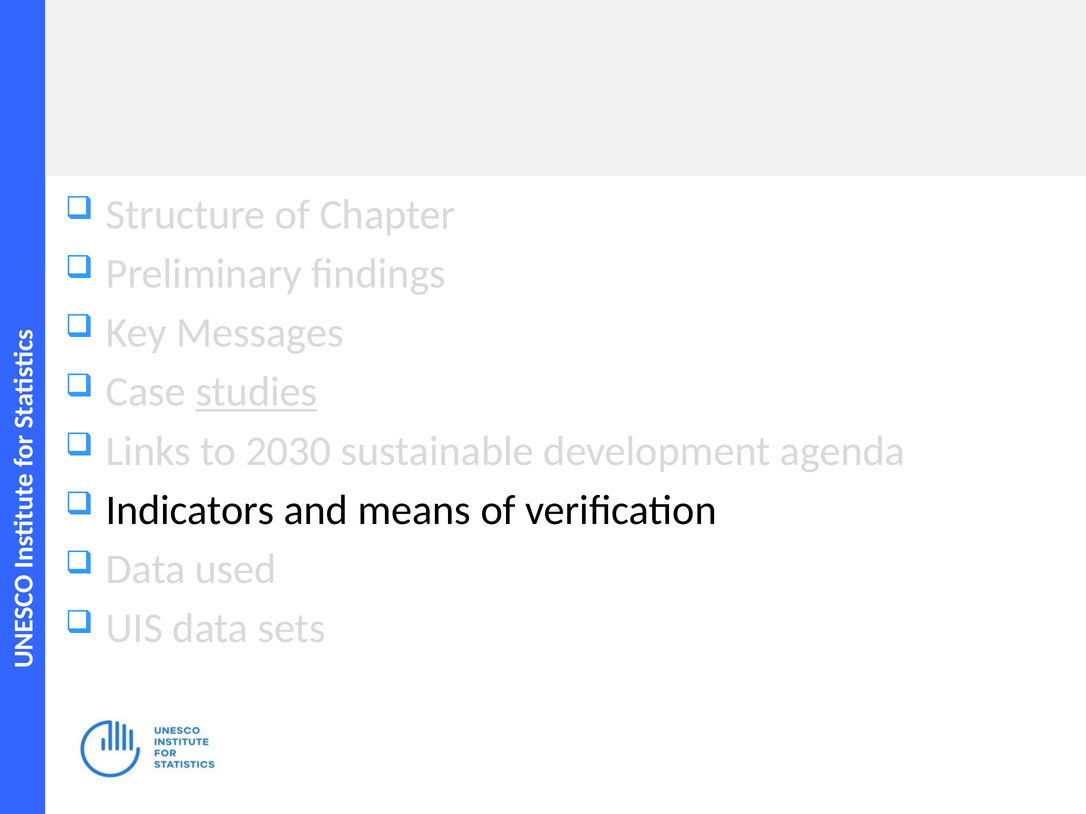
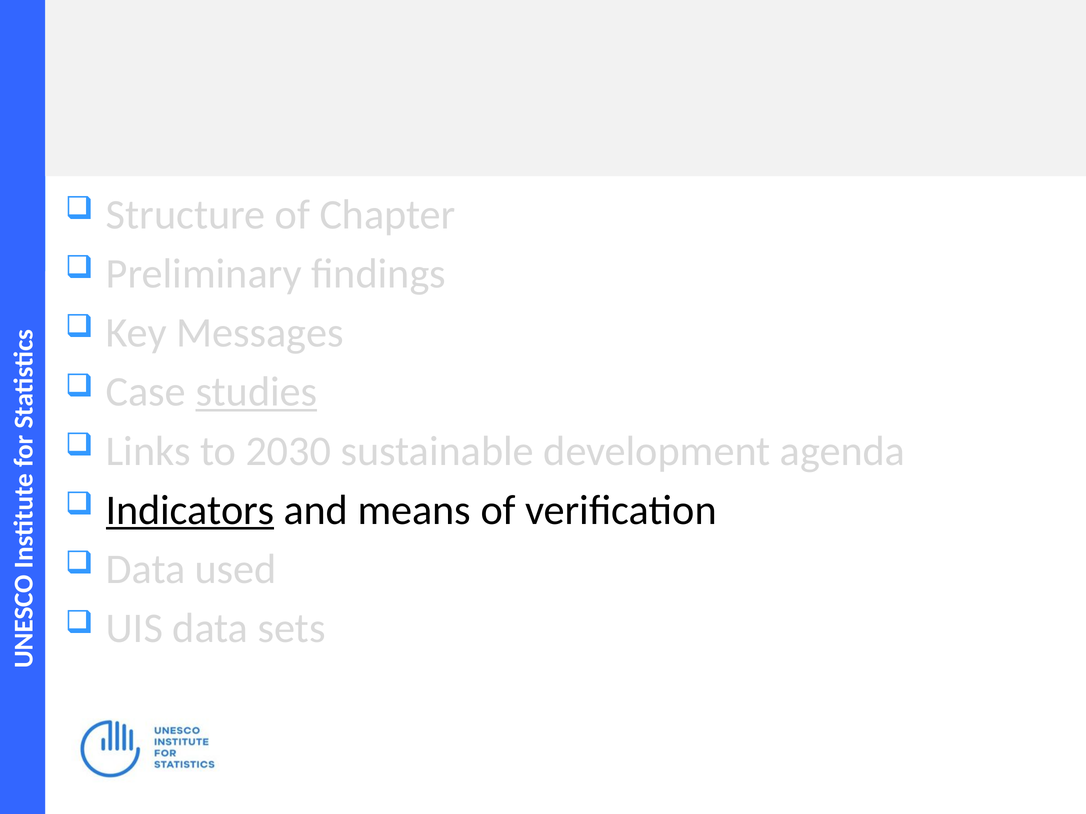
Indicators underline: none -> present (190, 511)
